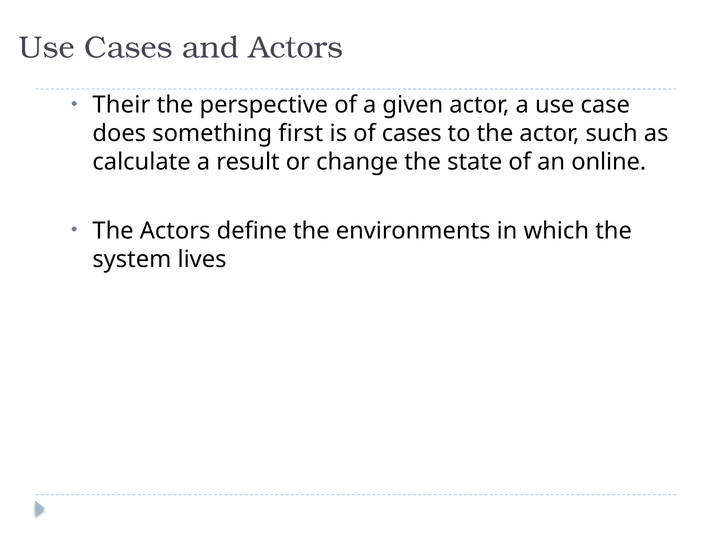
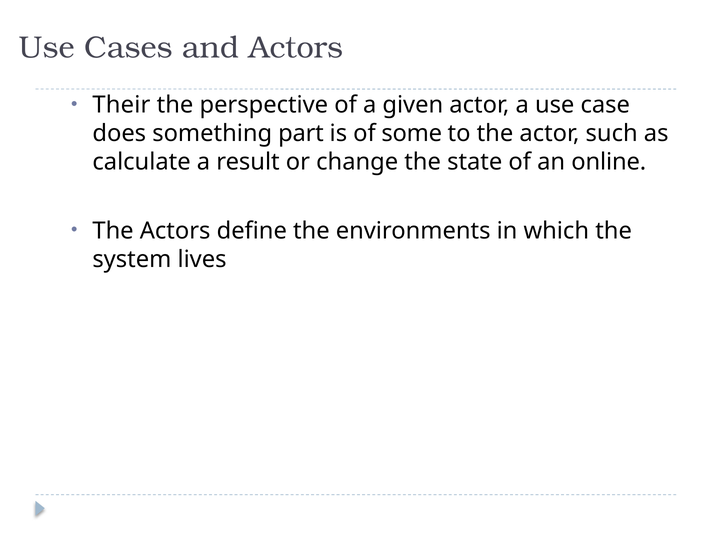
first: first -> part (301, 134)
of cases: cases -> some (412, 134)
